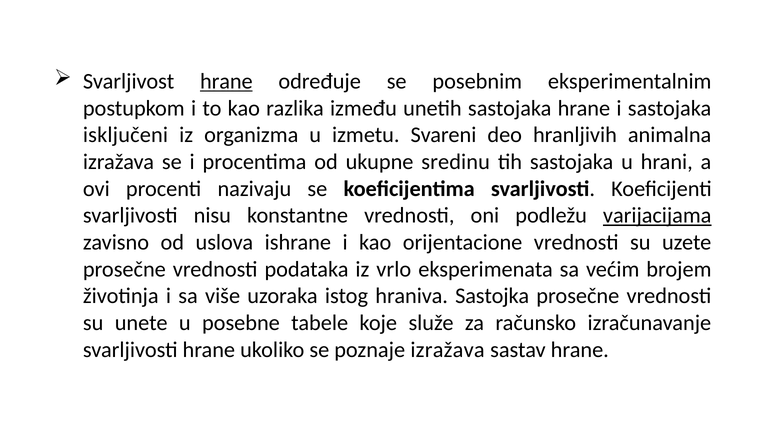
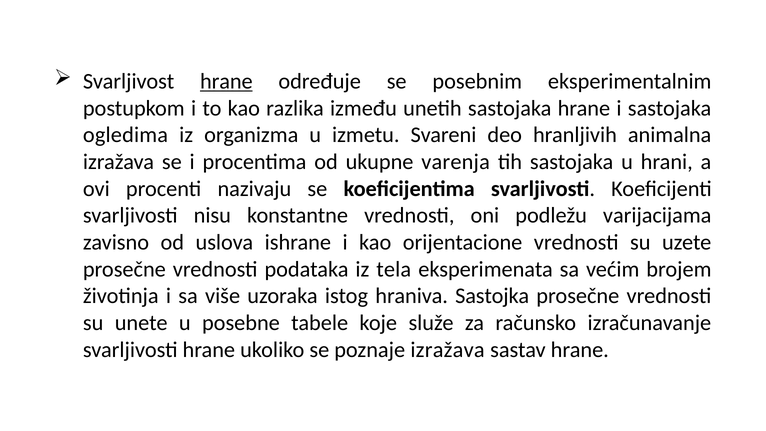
isključeni: isključeni -> ogledima (125, 135)
sredinu: sredinu -> varenja (456, 162)
varijacijama underline: present -> none (657, 216)
vrlo: vrlo -> tela (394, 269)
